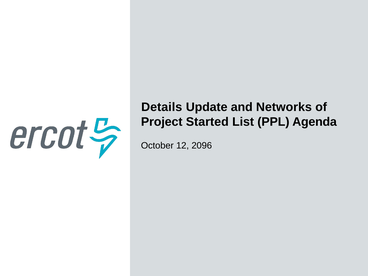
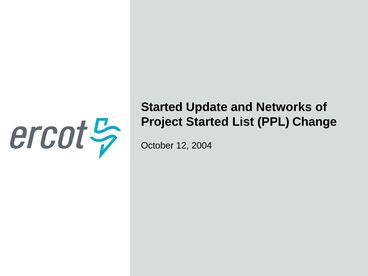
Details: Details -> Started (162, 107)
Agenda: Agenda -> Change (315, 122)
2096: 2096 -> 2004 (202, 146)
